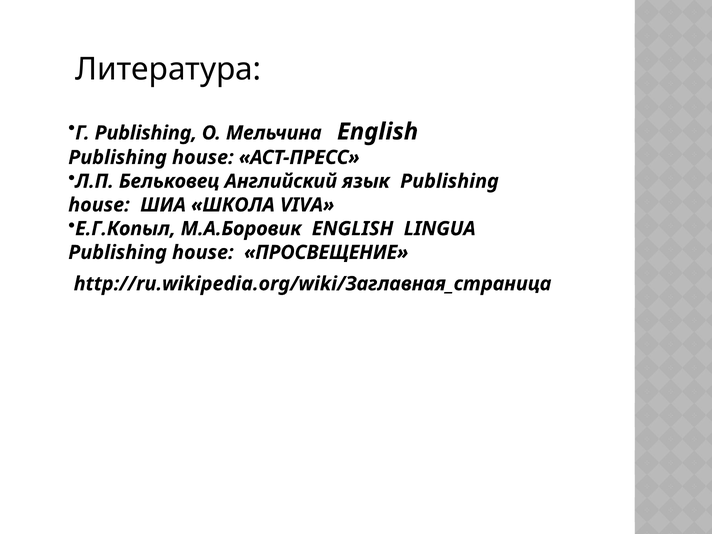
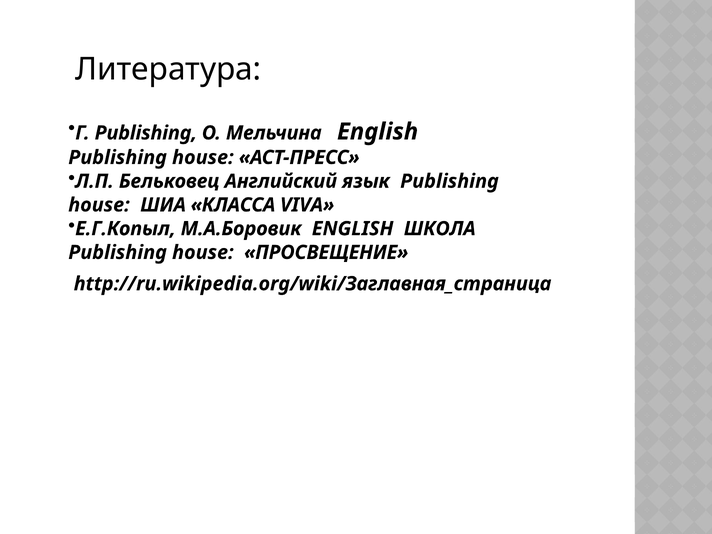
ШКОЛА: ШКОЛА -> КЛАССА (233, 205)
LINGUA: LINGUA -> ШКОЛА (440, 229)
